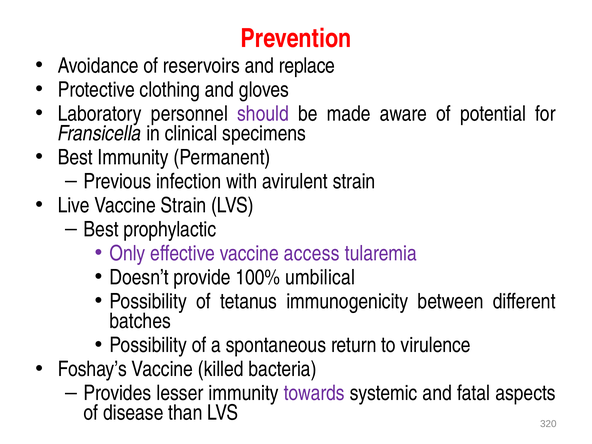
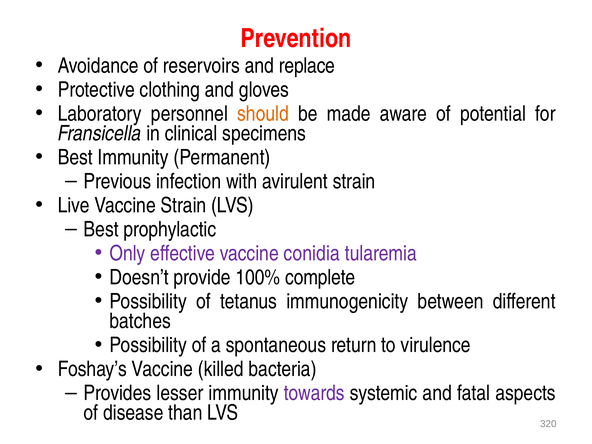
should colour: purple -> orange (263, 114)
access: access -> conidia (312, 253)
umbilical: umbilical -> complete (320, 277)
